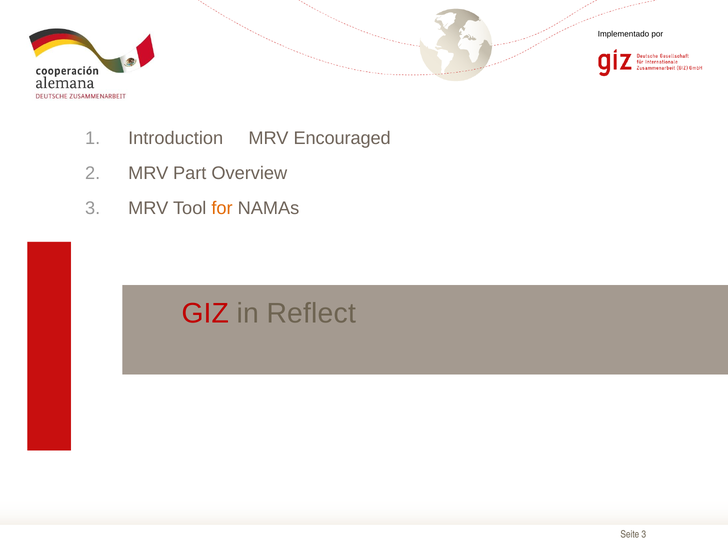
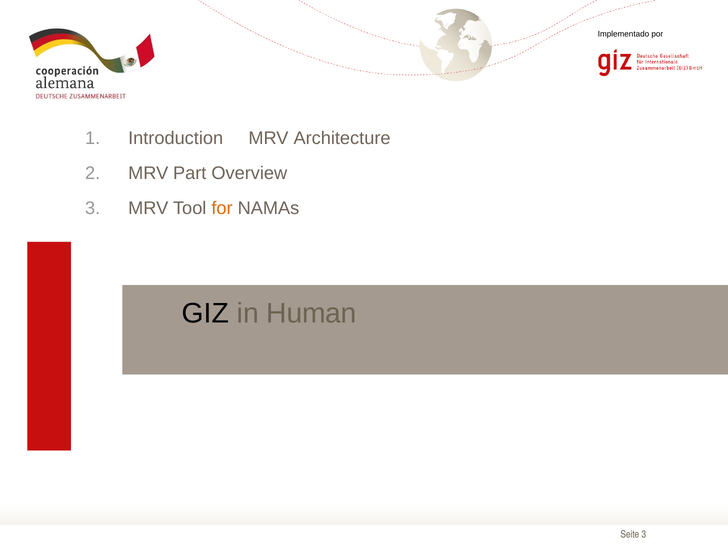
Encouraged: Encouraged -> Architecture (342, 138)
GIZ colour: red -> black (205, 313)
Reflect: Reflect -> Human (311, 313)
